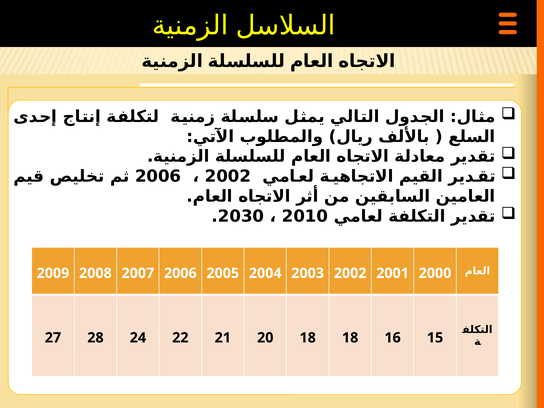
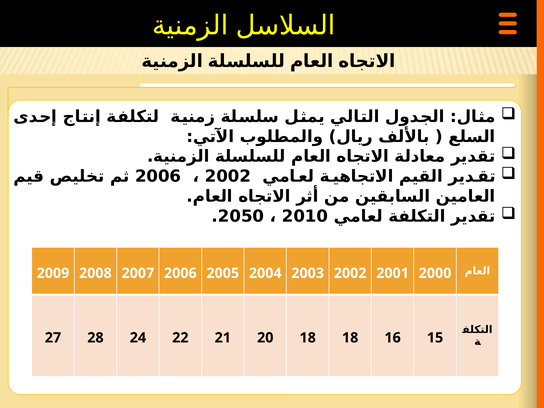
2030: 2030 -> 2050 (241, 216)
